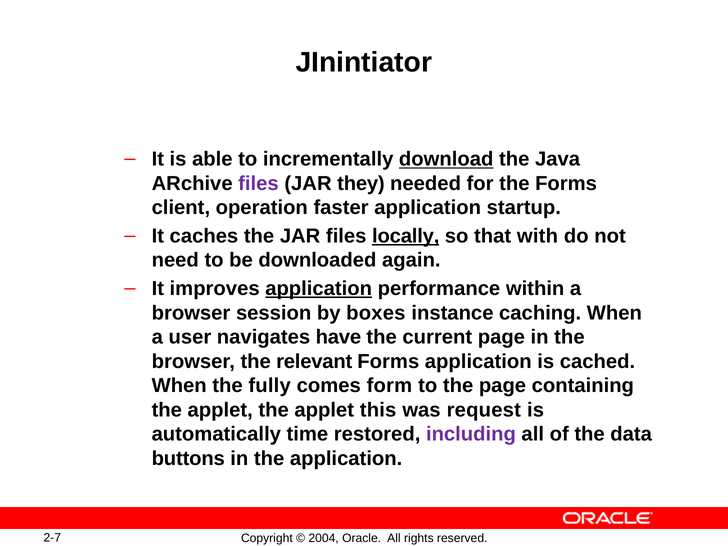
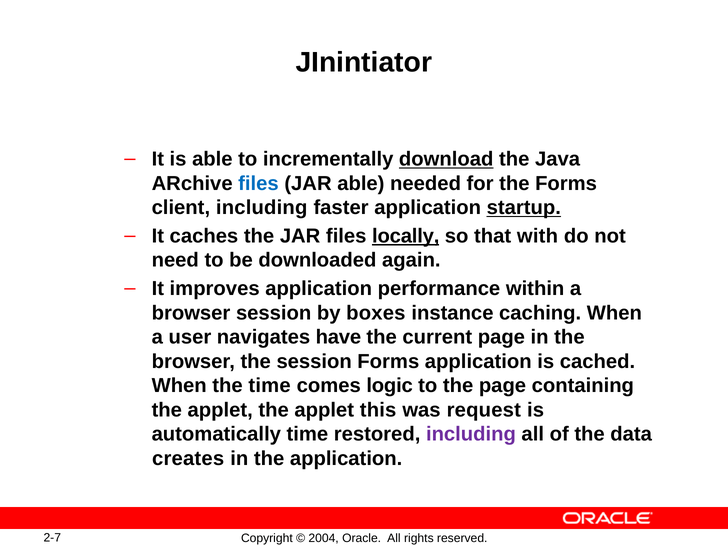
files colour: purple -> blue (258, 183)
JAR they: they -> able (361, 183)
client operation: operation -> including (262, 208)
startup underline: none -> present (524, 208)
application underline: present -> none (319, 289)
the relevant: relevant -> session (314, 361)
the fully: fully -> time (270, 386)
form: form -> logic (390, 386)
buttons: buttons -> creates (188, 459)
